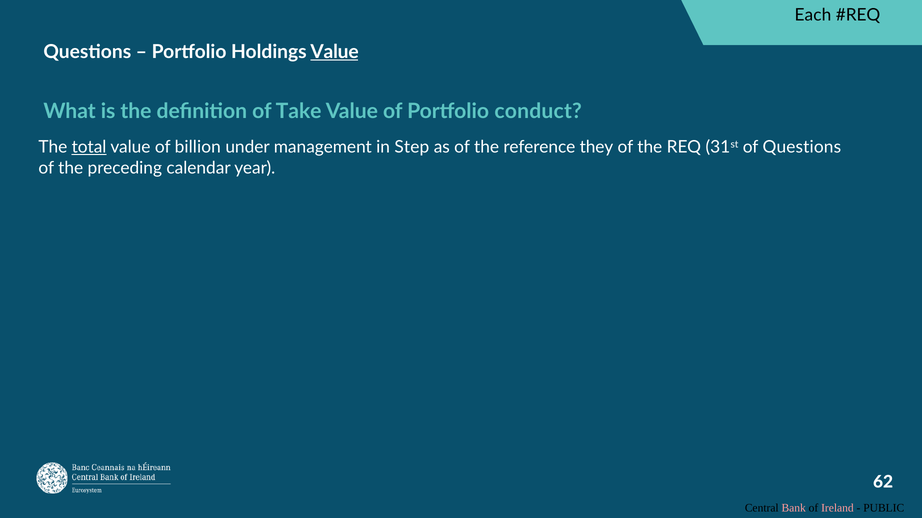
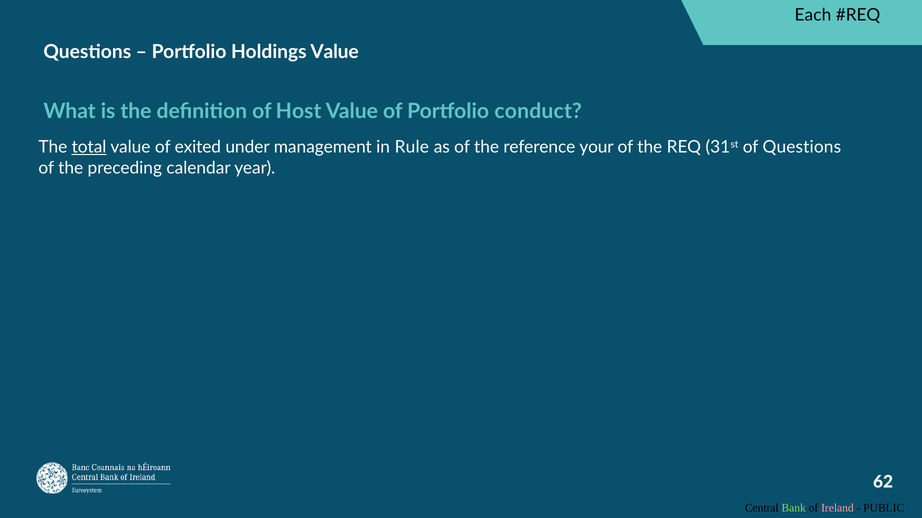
Value underline: present -> none (335, 52)
Take: Take -> Host (299, 112)
billion: billion -> exited (198, 147)
Step: Step -> Rule (412, 147)
they: they -> your (597, 147)
Bank colour: pink -> light green (794, 509)
